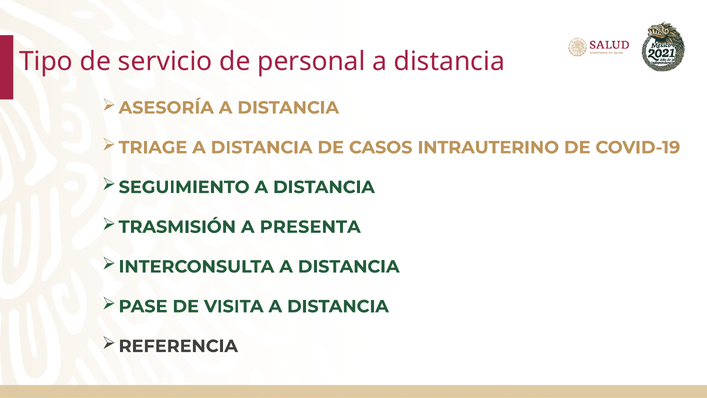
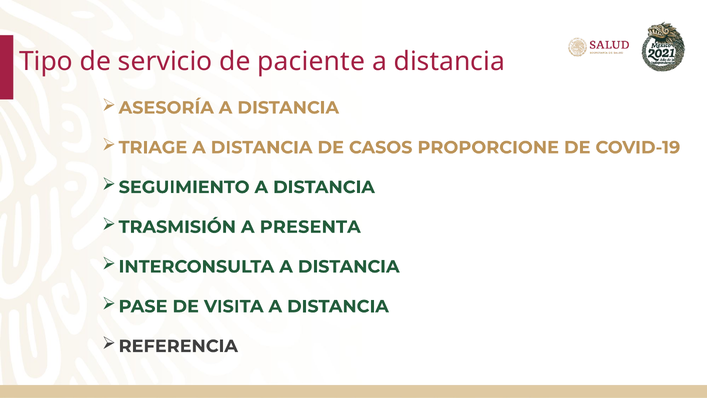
personal: personal -> paciente (311, 61)
INTRAUTERINO: INTRAUTERINO -> PROPORCIONE (488, 147)
